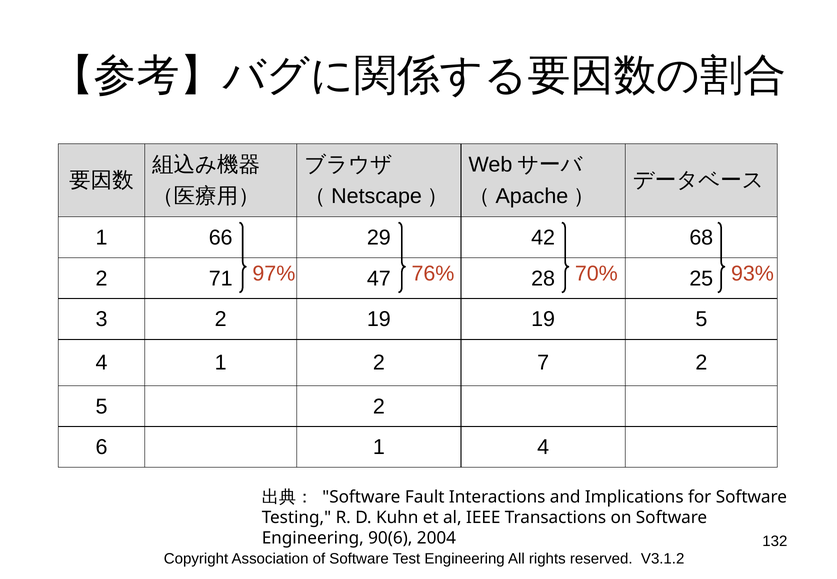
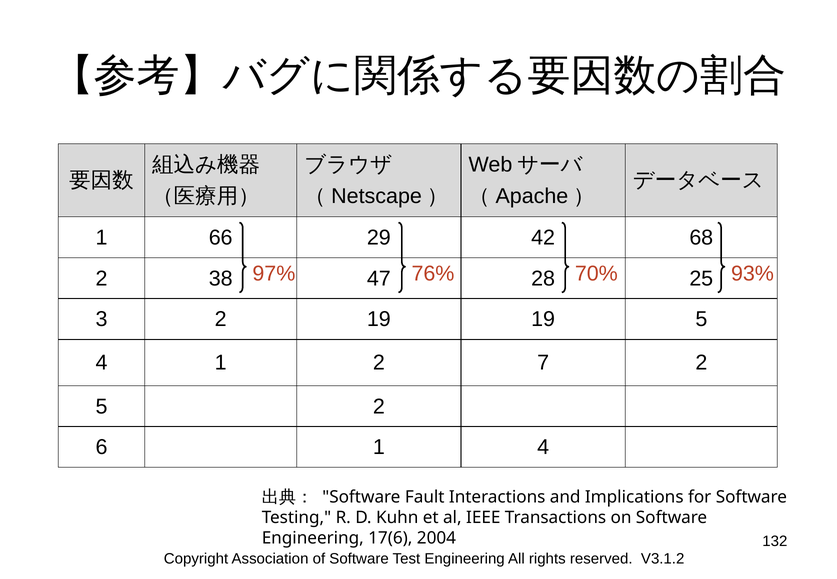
71: 71 -> 38 (221, 279)
90(6: 90(6 -> 17(6 (390, 539)
